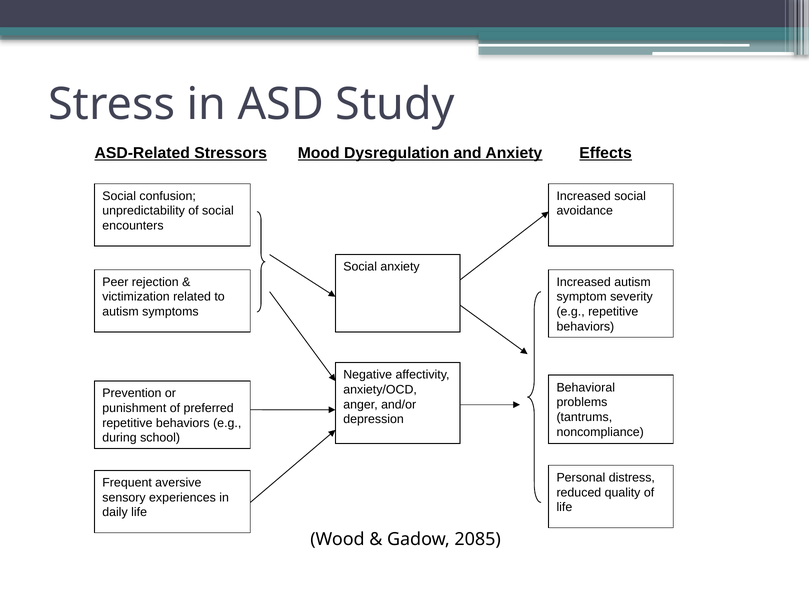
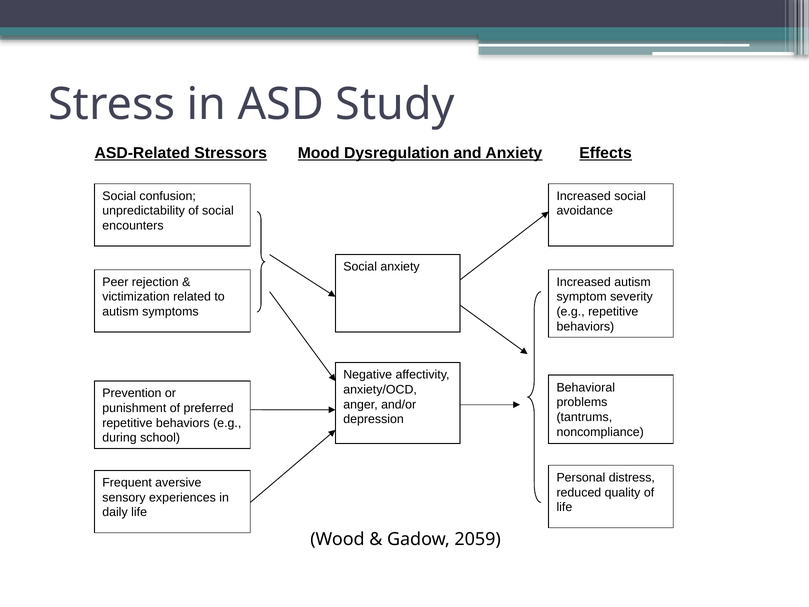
2085: 2085 -> 2059 (478, 539)
